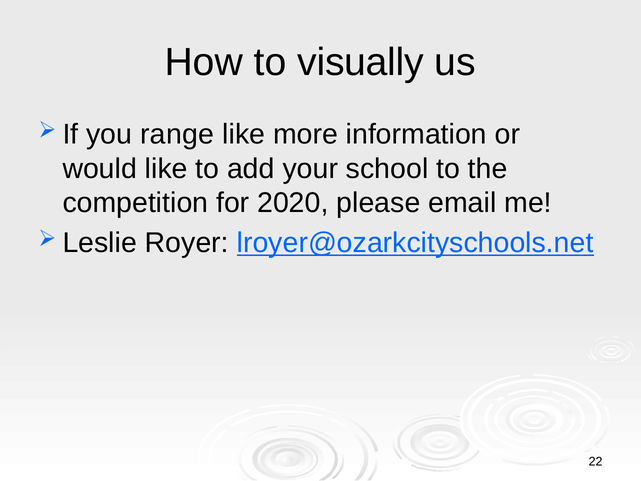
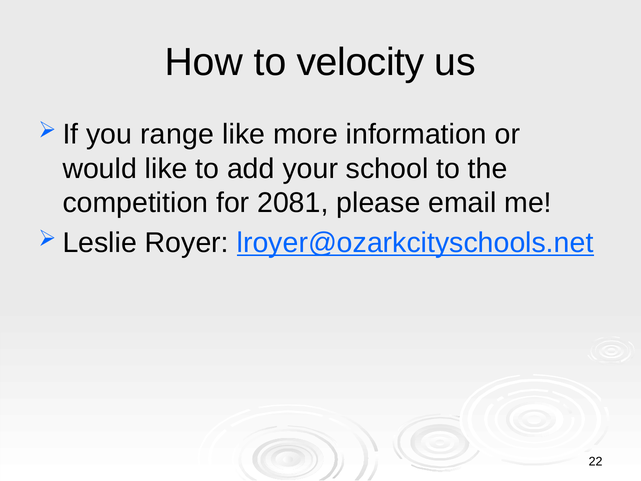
visually: visually -> velocity (361, 62)
2020: 2020 -> 2081 (293, 203)
